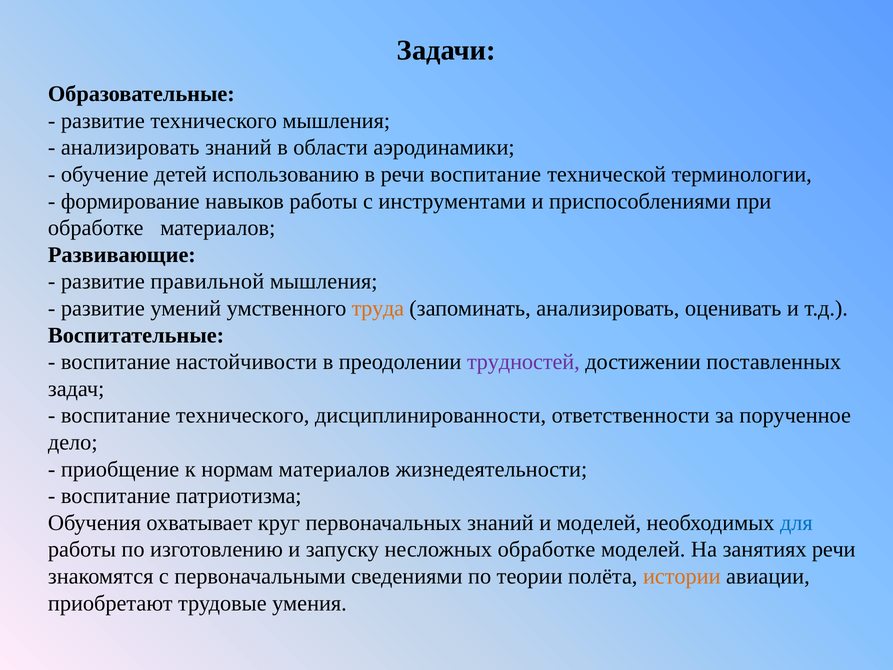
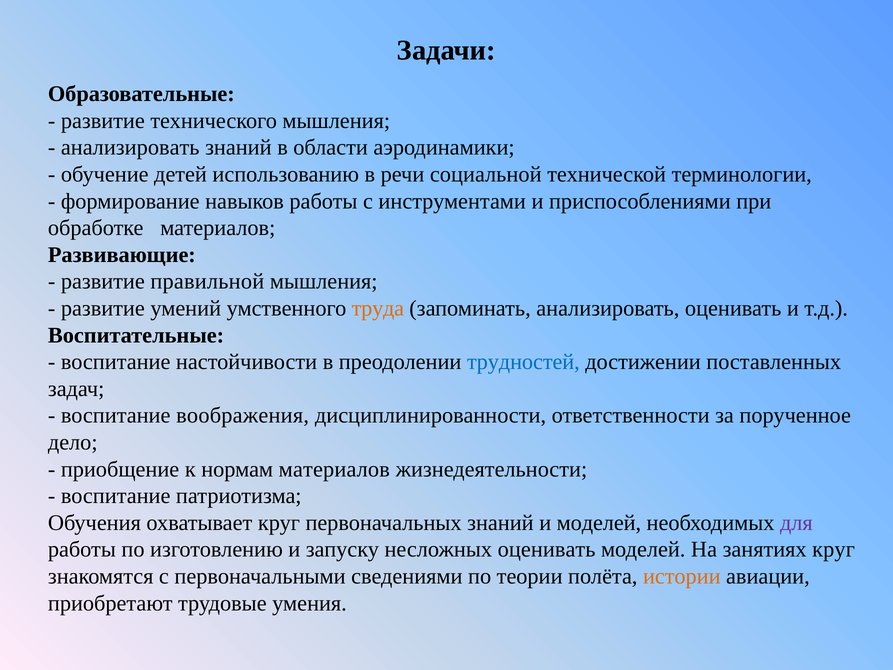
речи воспитание: воспитание -> социальной (486, 174)
трудностей colour: purple -> blue (523, 362)
воспитание технического: технического -> воображения (243, 415)
для colour: blue -> purple (796, 523)
несложных обработке: обработке -> оценивать (547, 549)
занятиях речи: речи -> круг (834, 549)
